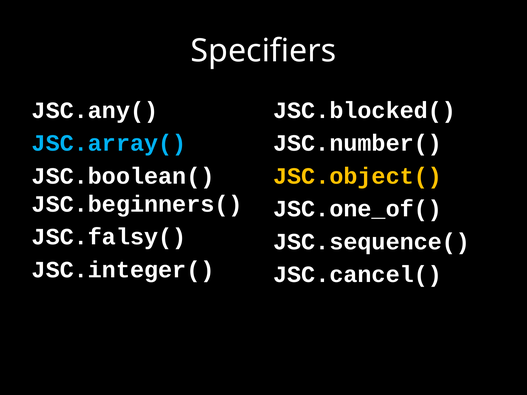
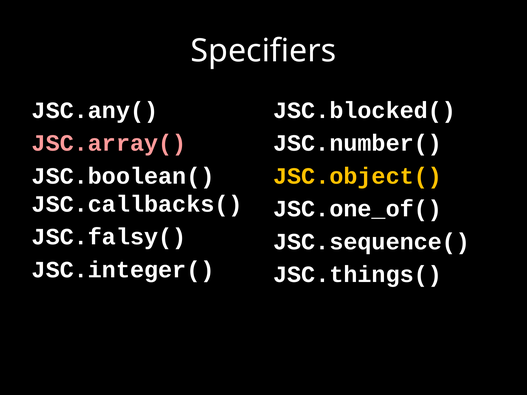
JSC.array( colour: light blue -> pink (109, 143)
JSC.beginners(: JSC.beginners( -> JSC.callbacks( (137, 204)
JSC.cancel(: JSC.cancel( -> JSC.things( (358, 275)
